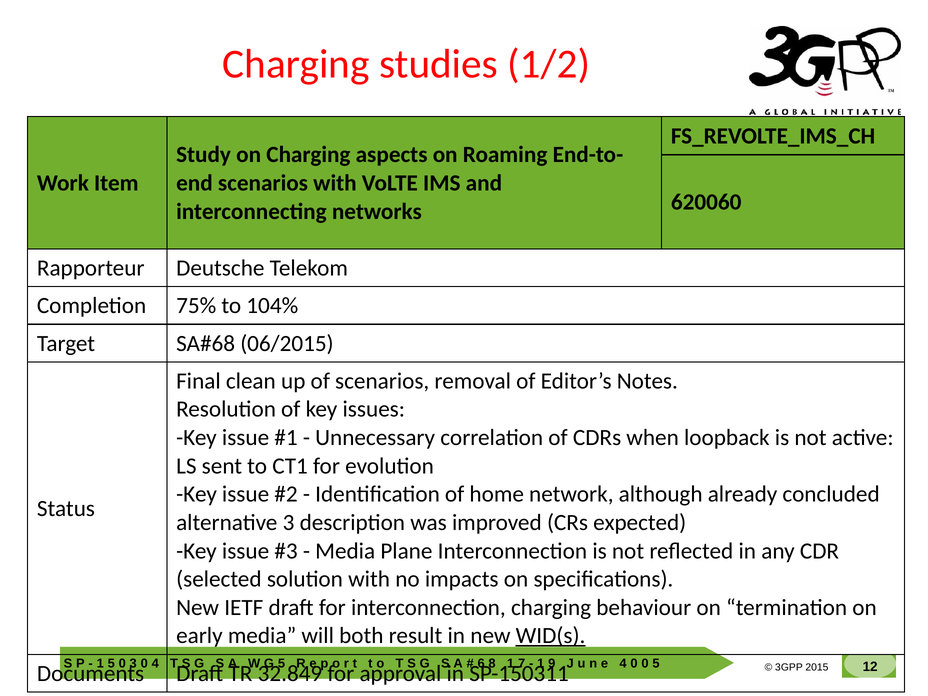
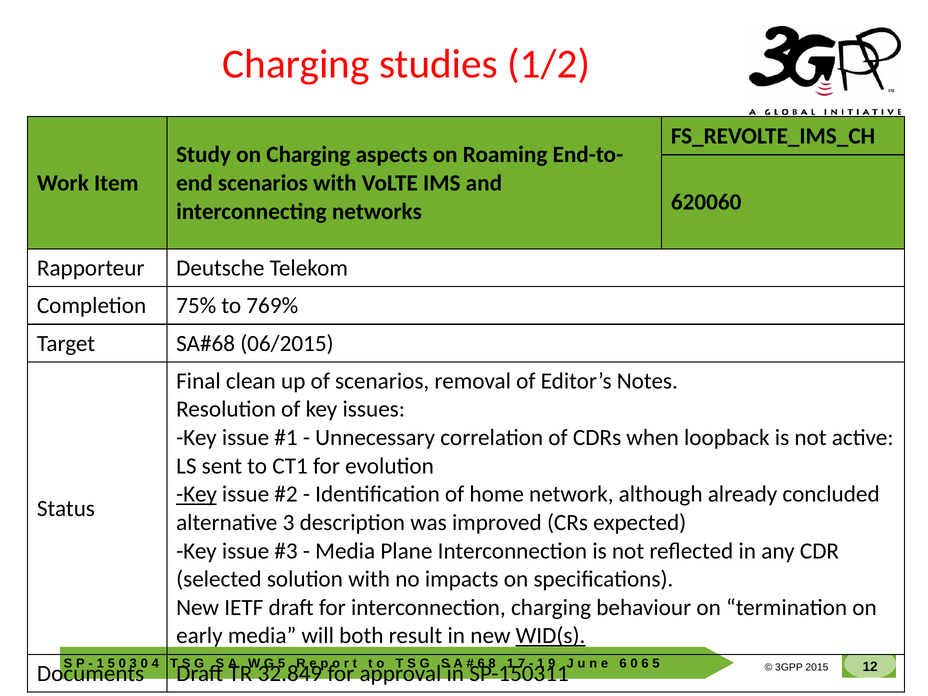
104%: 104% -> 769% (272, 306)
Key underline: none -> present (197, 494)
4: 4 -> 6 (623, 663)
0: 0 -> 6 (645, 663)
